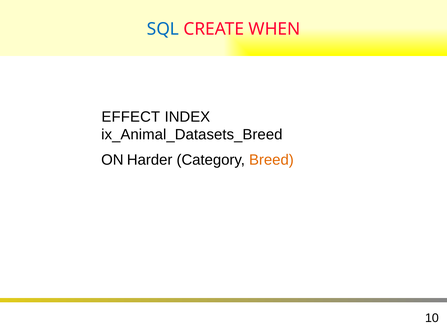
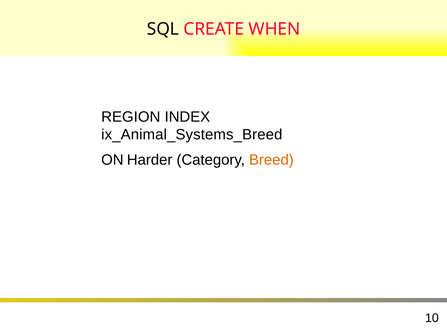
SQL colour: blue -> black (163, 29)
EFFECT: EFFECT -> REGION (131, 116)
ix_Animal_Datasets_Breed: ix_Animal_Datasets_Breed -> ix_Animal_Systems_Breed (192, 134)
